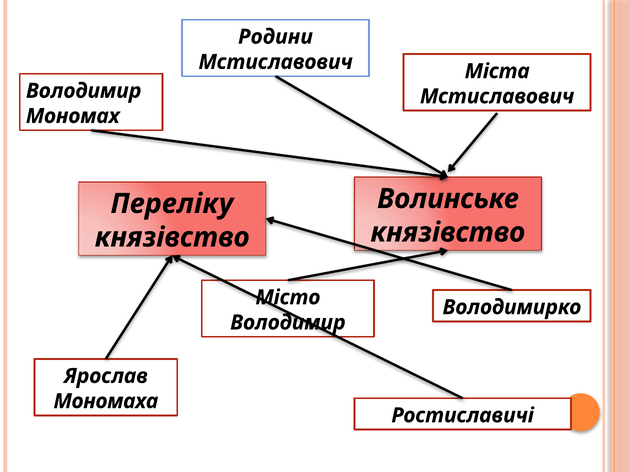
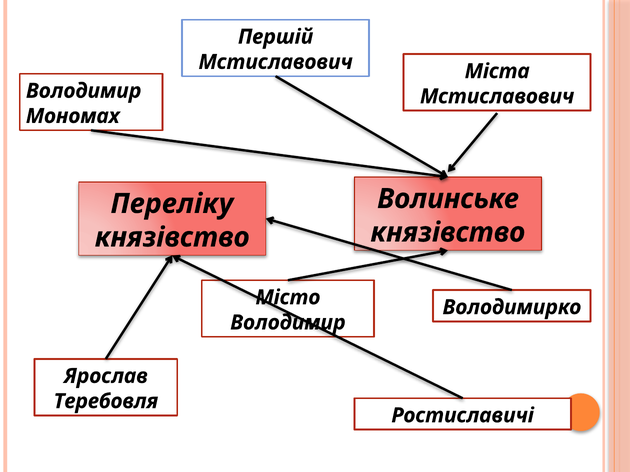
Родини: Родини -> Першій (276, 37)
Мономаха: Мономаха -> Теребовля (106, 402)
